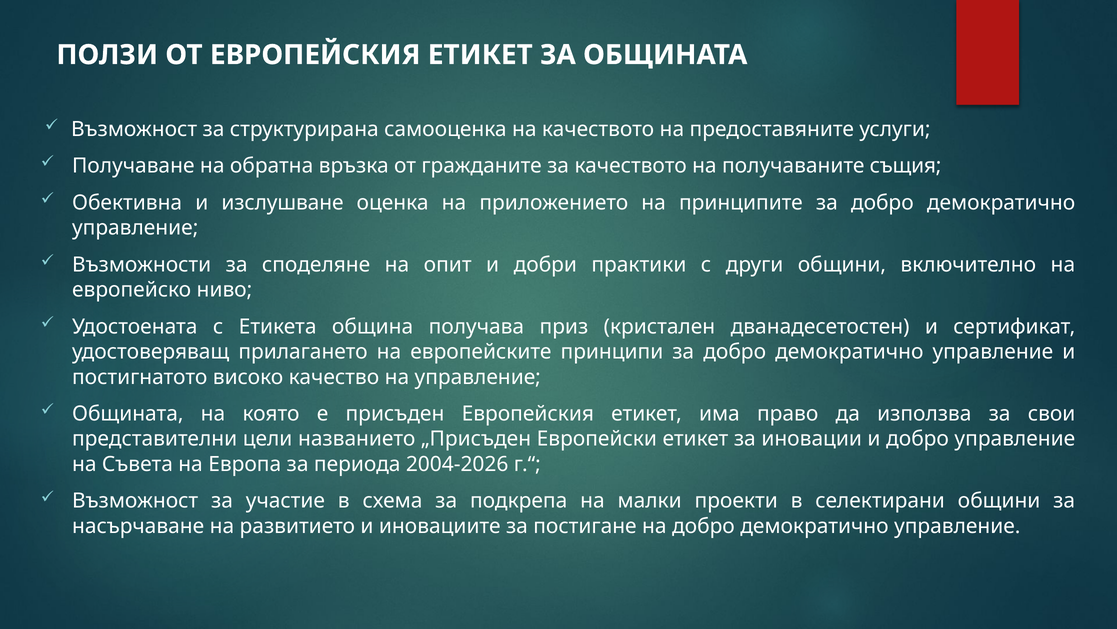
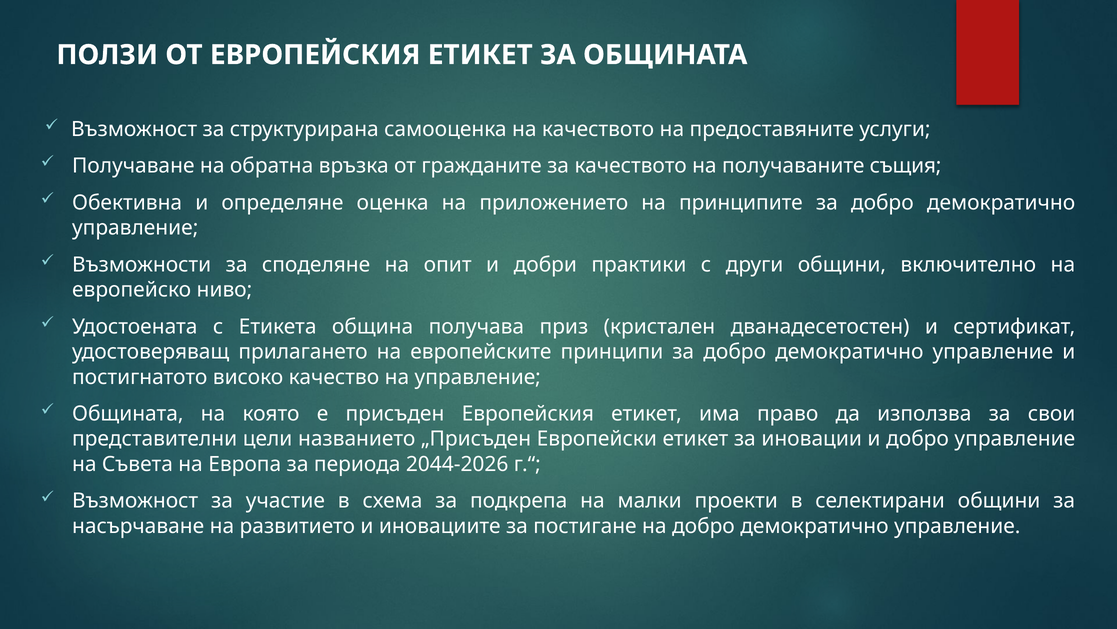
изслушване: изслушване -> определяне (282, 203)
2004-2026: 2004-2026 -> 2044-2026 (457, 464)
